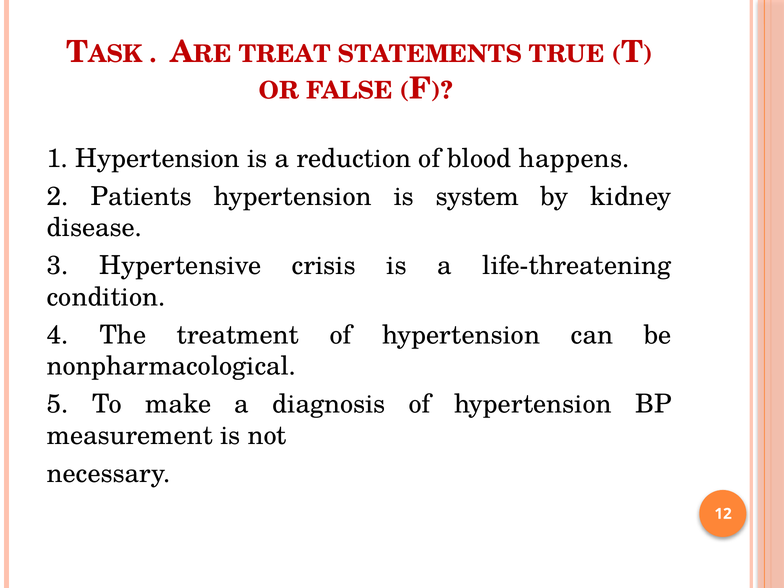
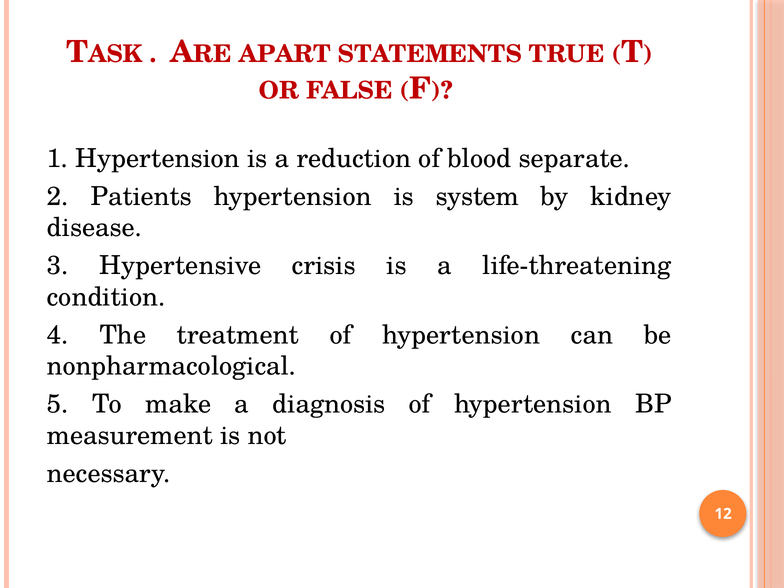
TREAT: TREAT -> APART (285, 54)
happens: happens -> separate (574, 159)
